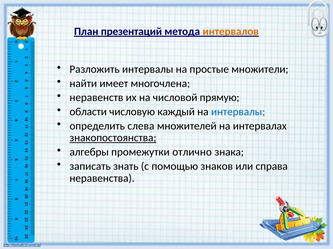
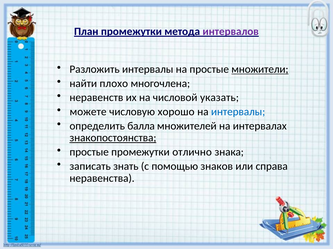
План презентаций: презентаций -> промежутки (131, 32)
интервалов colour: orange -> purple (231, 32)
множители underline: none -> present (260, 69)
имеет: имеет -> плохо (114, 84)
прямую: прямую -> указать (219, 98)
области: области -> можете (88, 112)
каждый: каждый -> хорошо (176, 112)
слева: слева -> балла (141, 126)
алгебры: алгебры -> простые (89, 152)
